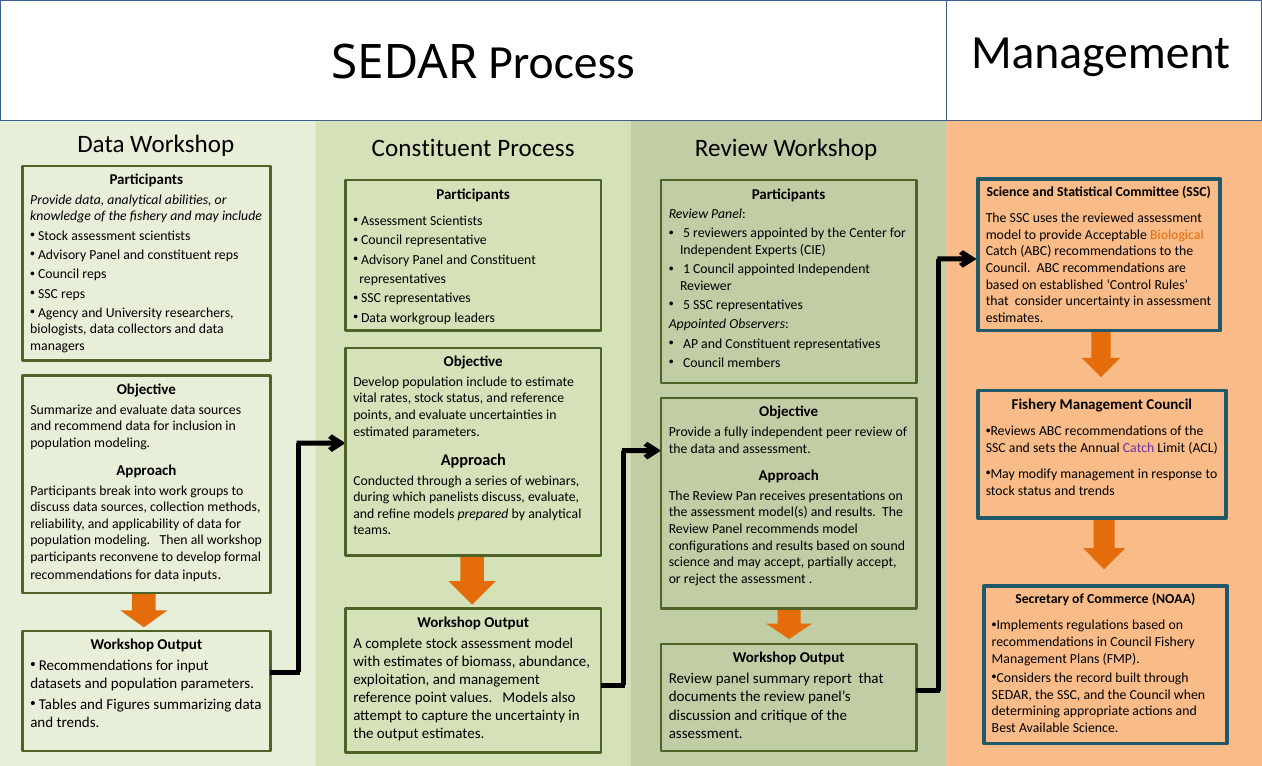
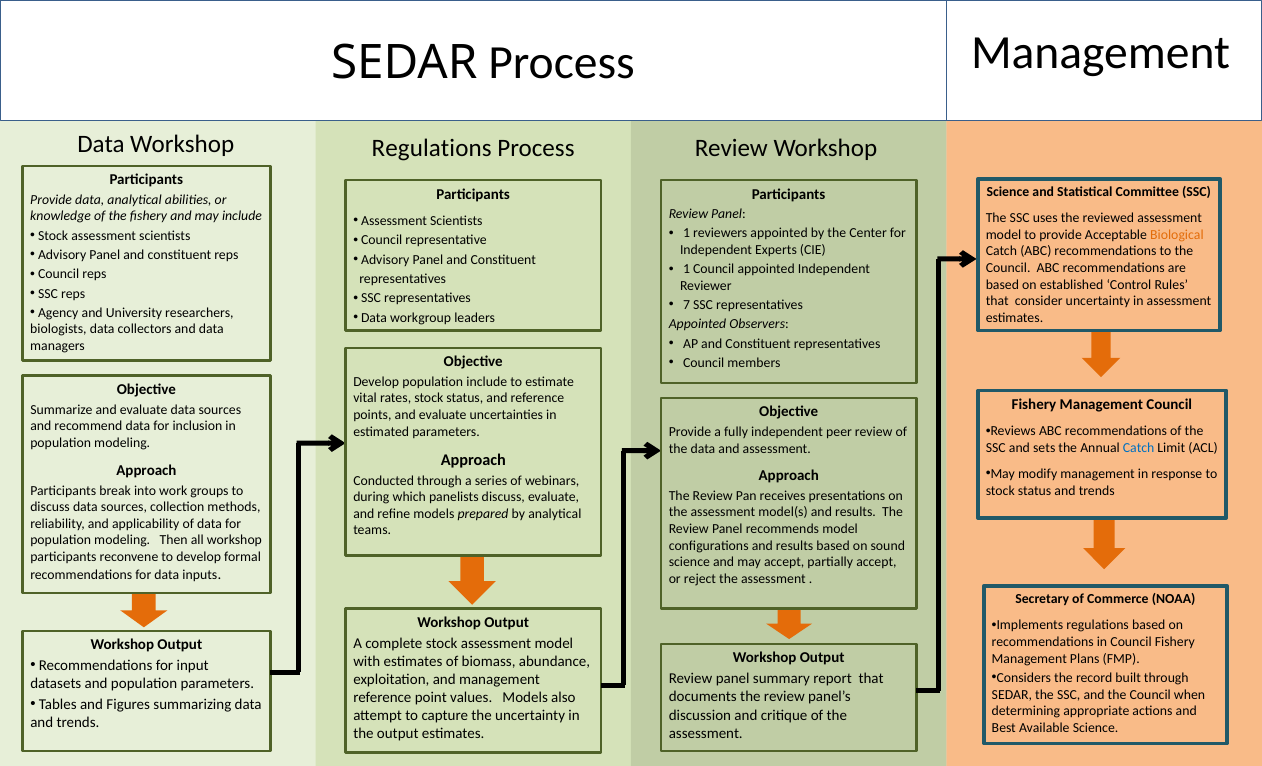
Workshop Constituent: Constituent -> Regulations (432, 148)
5: 5 -> 1 (687, 233)
5: 5 -> 7 (687, 305)
Catch colour: purple -> blue (1139, 448)
